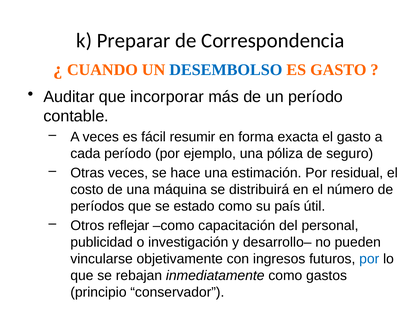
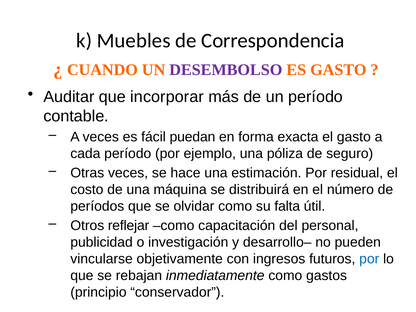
Preparar: Preparar -> Muebles (134, 41)
DESEMBOLSO colour: blue -> purple (226, 70)
resumir: resumir -> puedan (192, 137)
estado: estado -> olvidar (194, 206)
país: país -> falta (287, 206)
